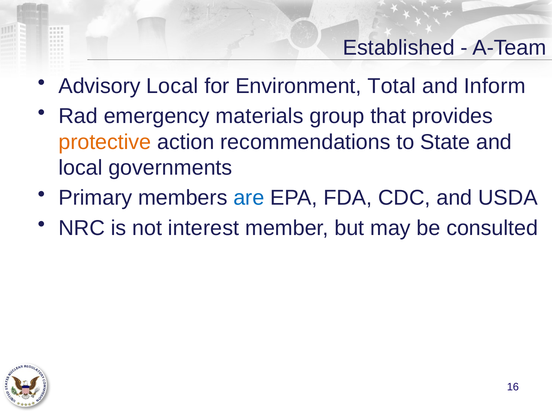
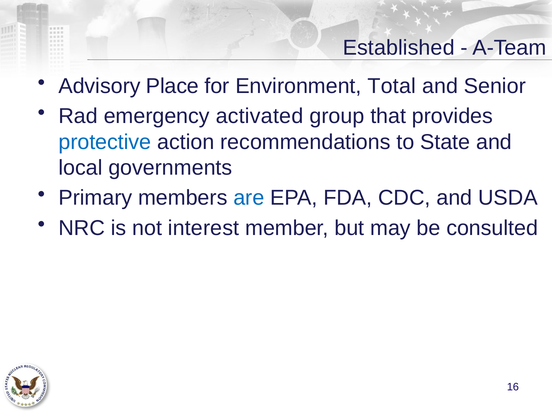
Advisory Local: Local -> Place (172, 86)
Inform: Inform -> Senior (495, 86)
materials: materials -> activated (260, 116)
protective colour: orange -> blue (105, 142)
